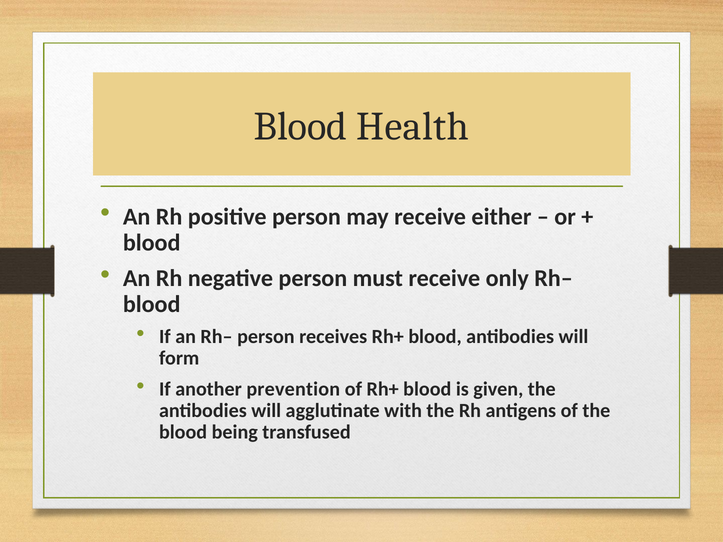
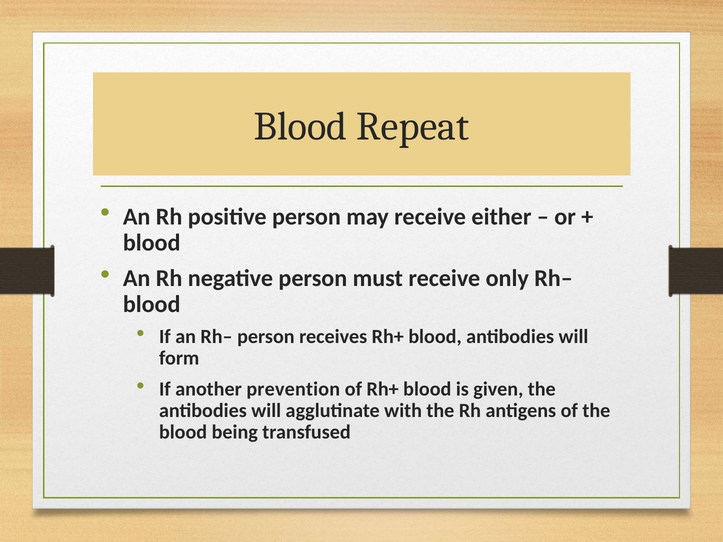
Health: Health -> Repeat (413, 127)
